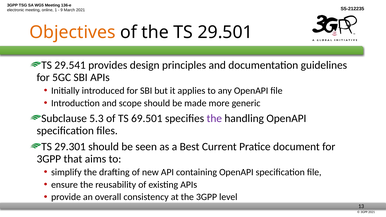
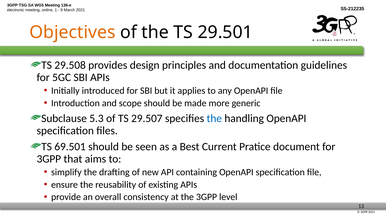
29.541: 29.541 -> 29.508 (70, 65)
69.501: 69.501 -> 29.507 (147, 118)
the colour: purple -> blue (214, 118)
29.301: 29.301 -> 69.501 (70, 147)
